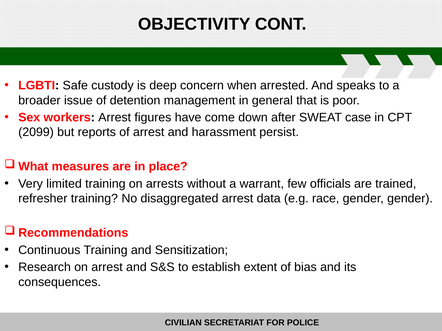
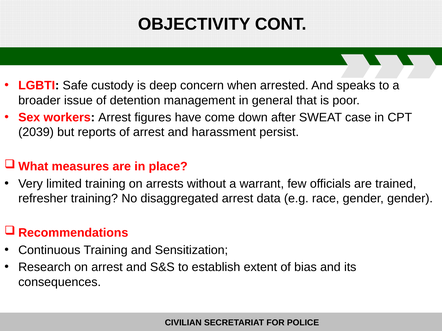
2099: 2099 -> 2039 (36, 132)
